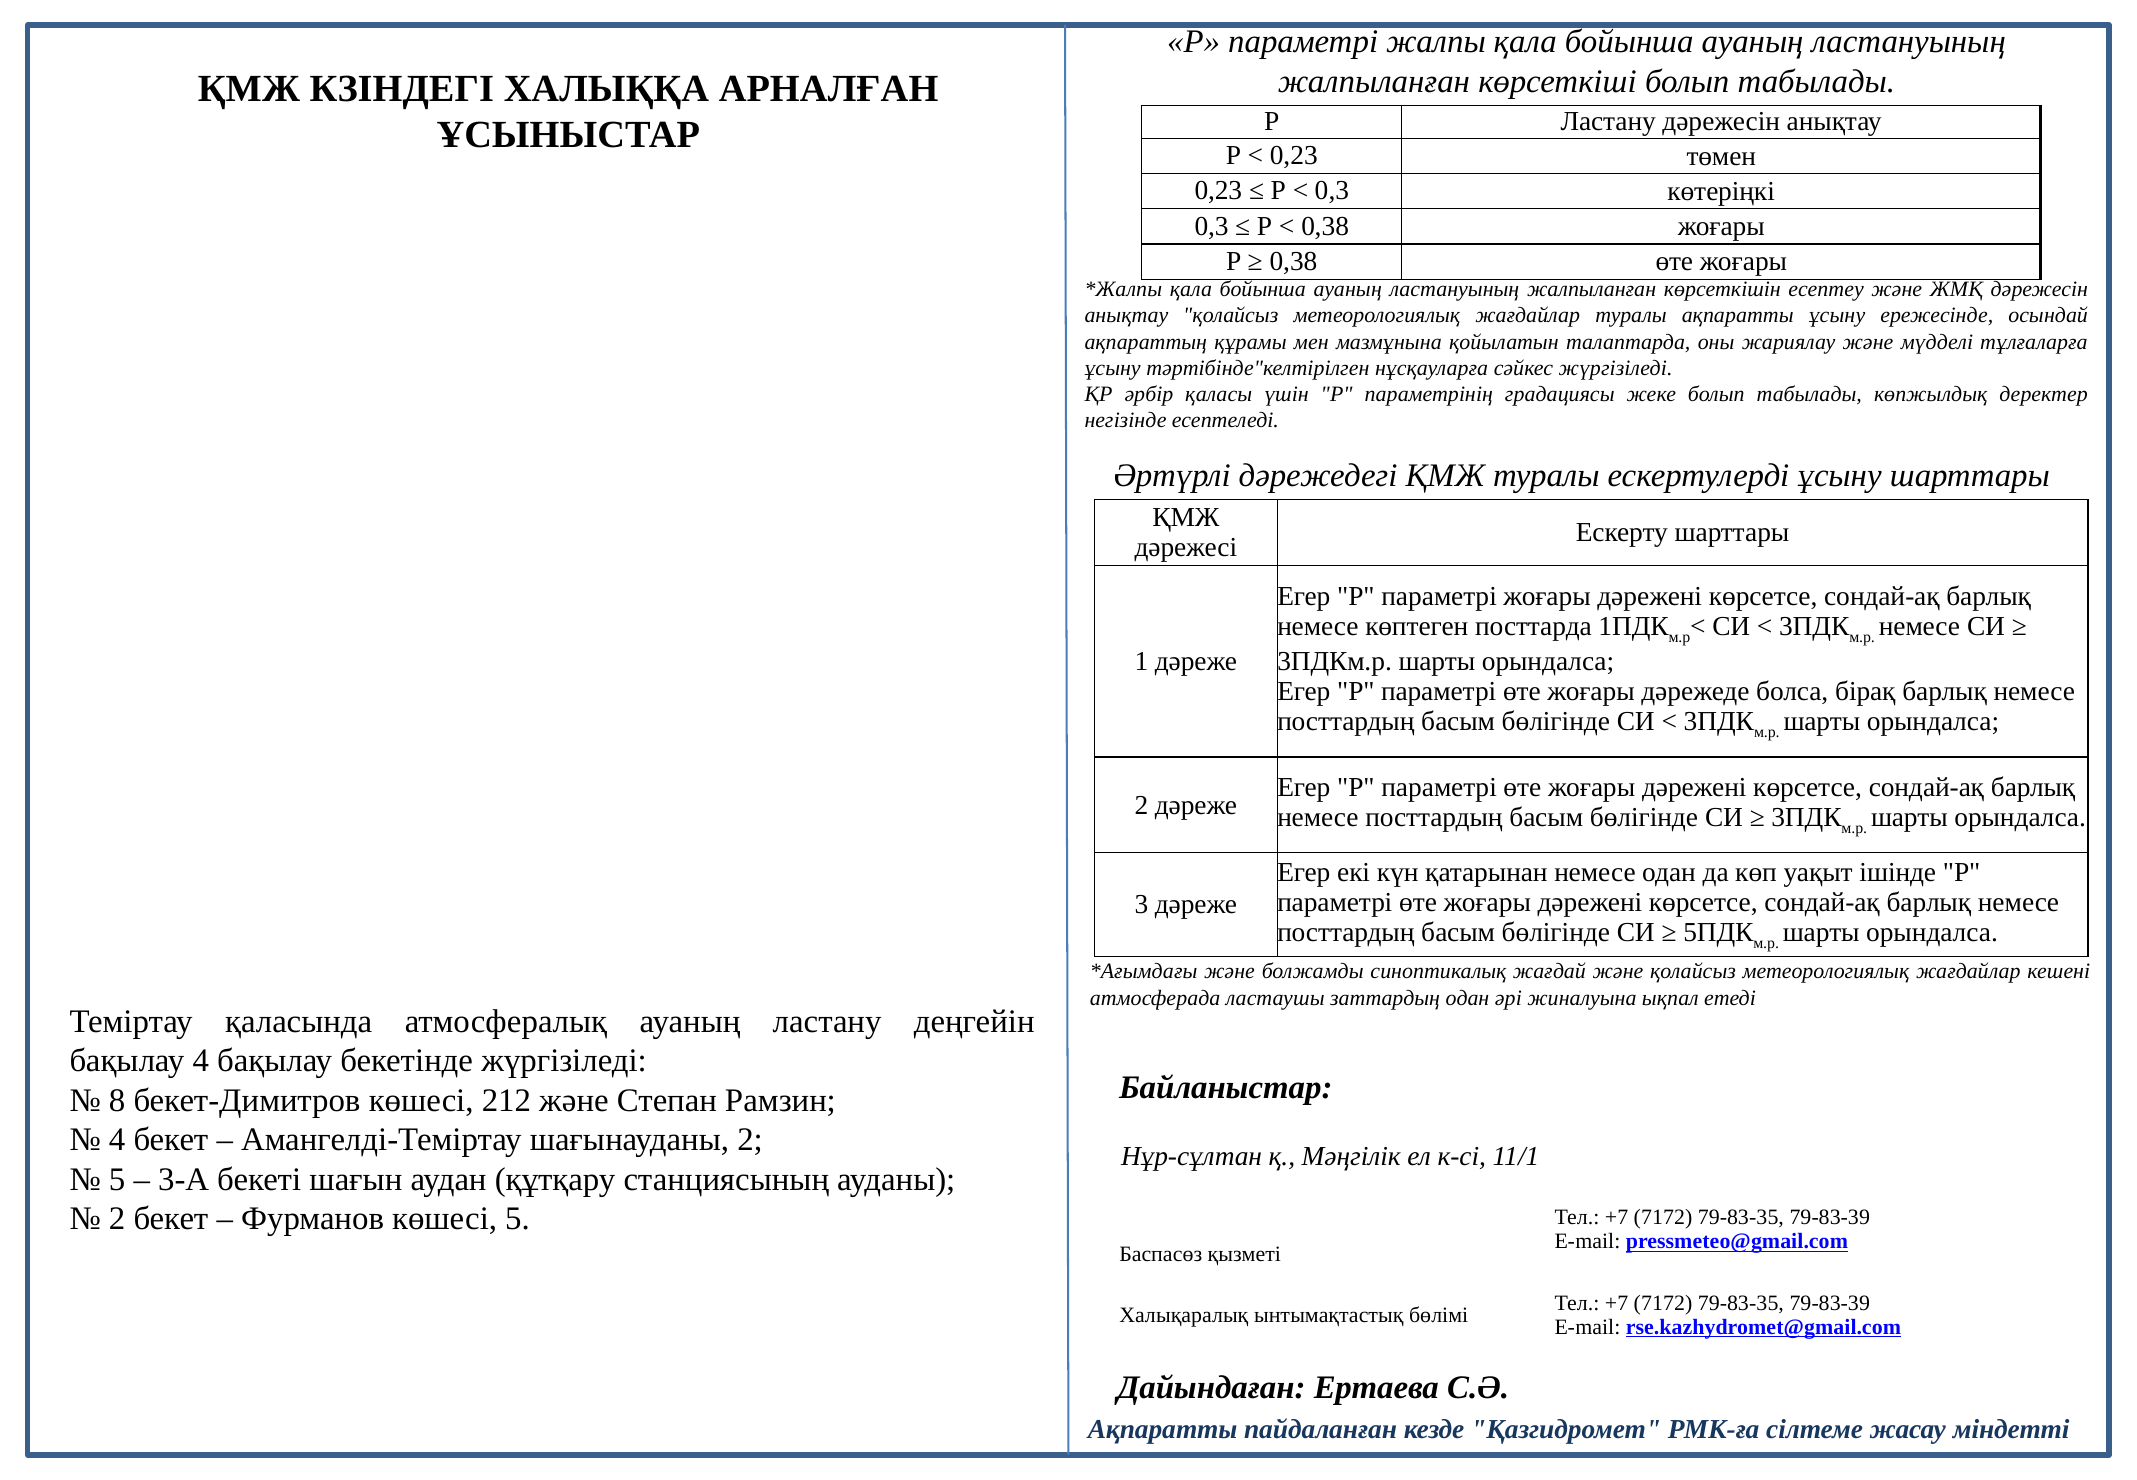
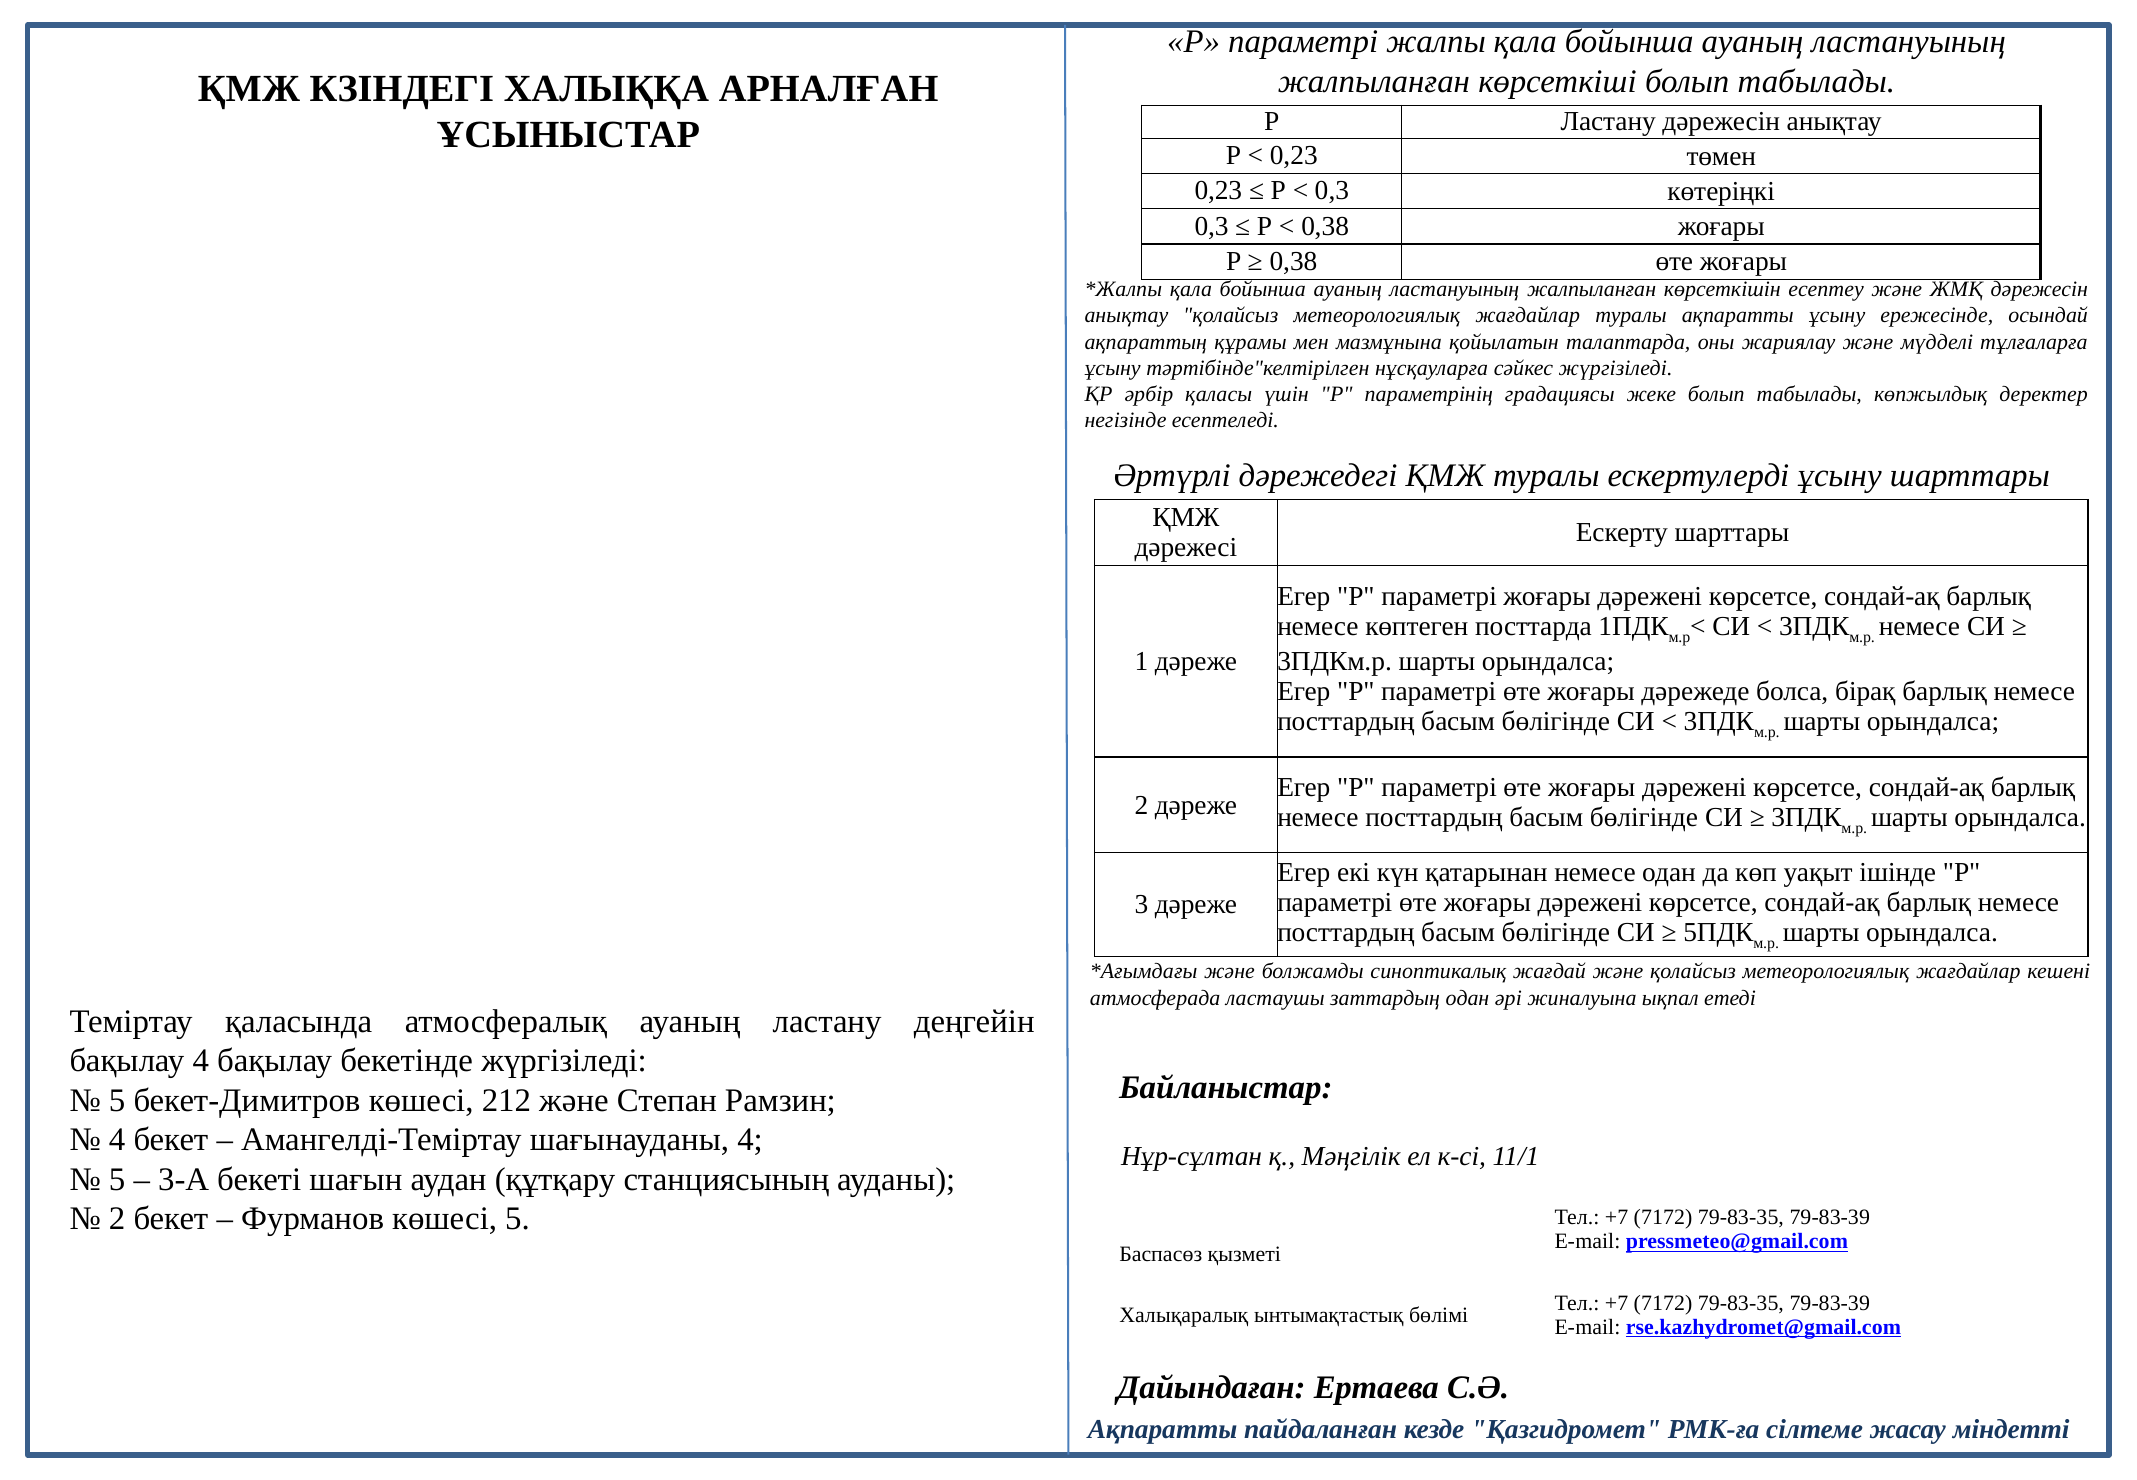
8: 8 -> 5 (117, 1100)
шағынауданы 2: 2 -> 4 (750, 1140)
